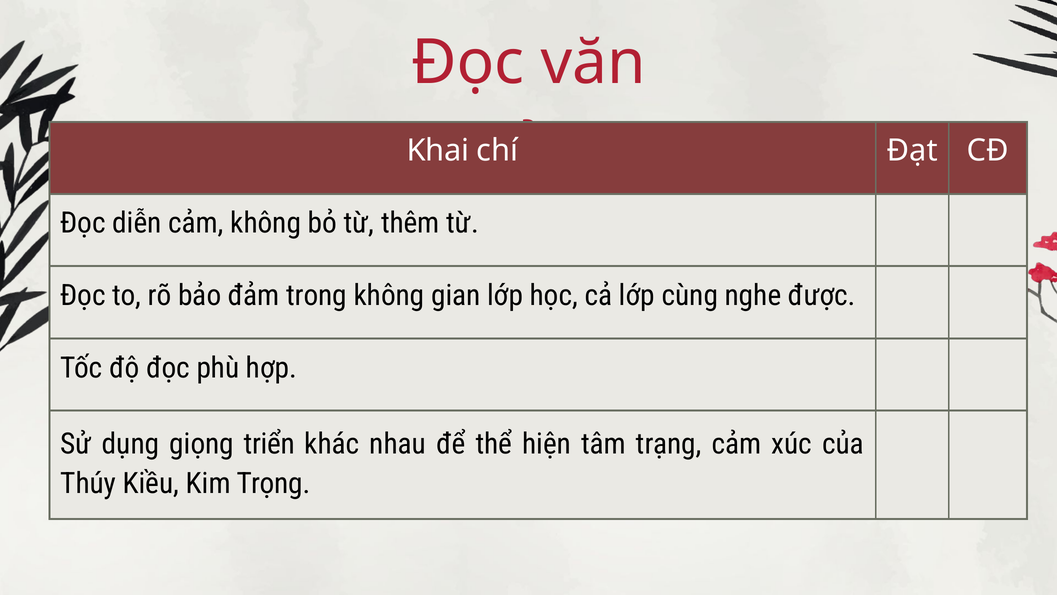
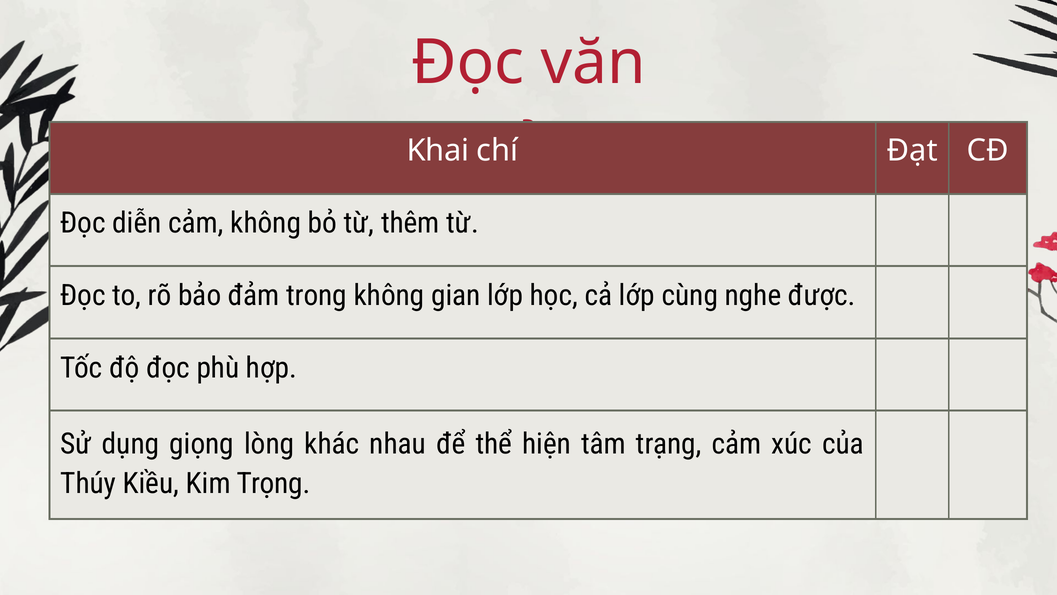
triển: triển -> lòng (269, 444)
